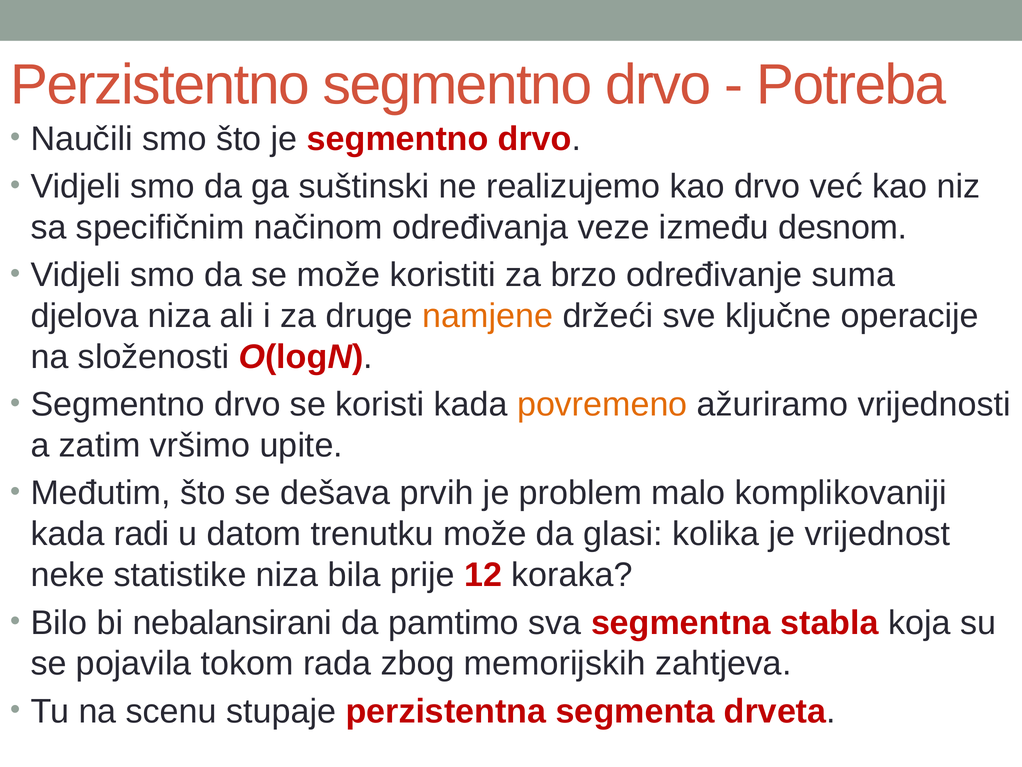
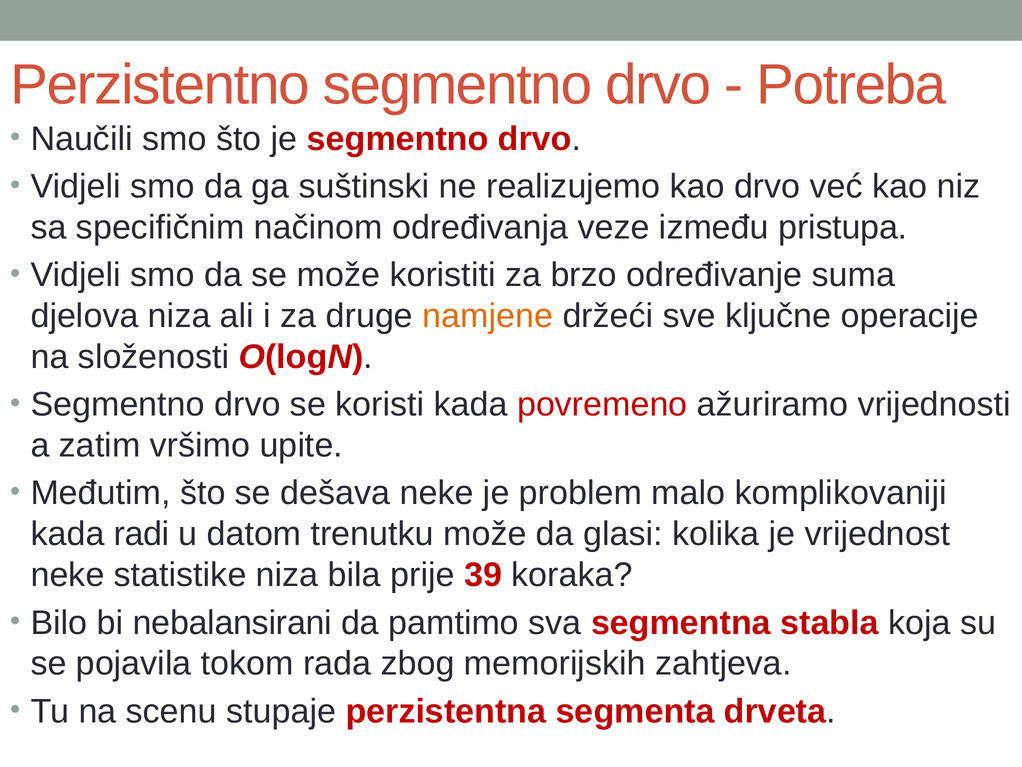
desnom: desnom -> pristupa (843, 227)
povremeno colour: orange -> red (602, 404)
dešava prvih: prvih -> neke (437, 493)
12: 12 -> 39 (483, 575)
